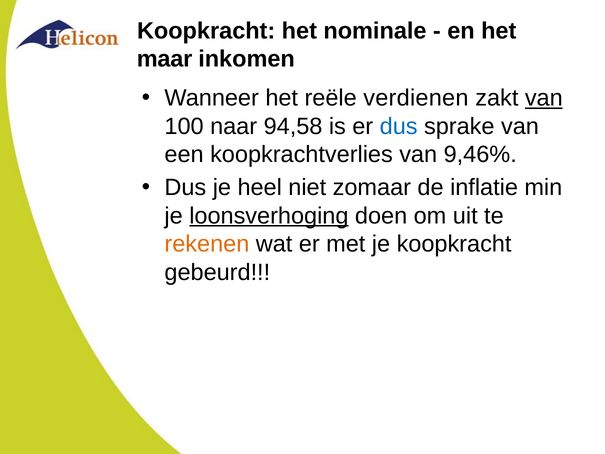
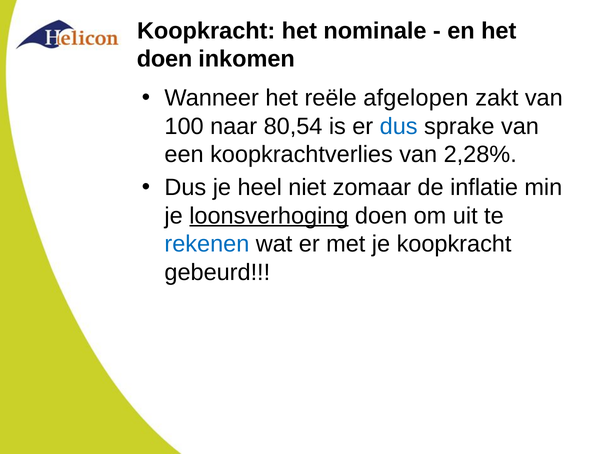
maar: maar -> doen (165, 59)
verdienen: verdienen -> afgelopen (416, 98)
van underline: present -> none (544, 98)
94,58: 94,58 -> 80,54 (293, 126)
9,46%: 9,46% -> 2,28% (480, 154)
rekenen colour: orange -> blue (207, 244)
